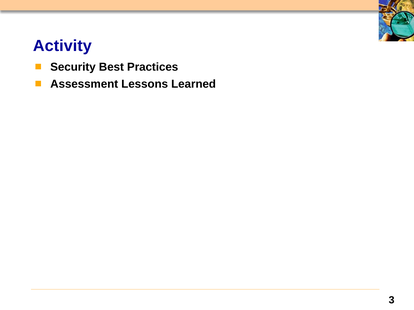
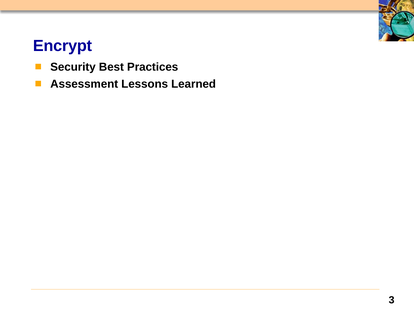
Activity: Activity -> Encrypt (63, 46)
